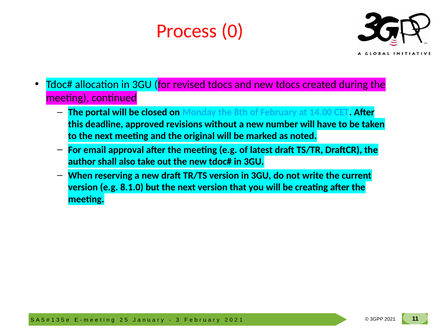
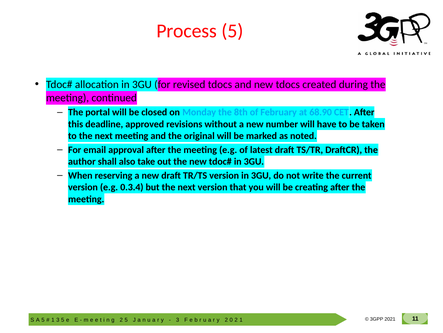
Process 0: 0 -> 5 (232, 31)
14.00: 14.00 -> 68.90 (321, 112)
8.1.0: 8.1.0 -> 0.3.4 (132, 187)
